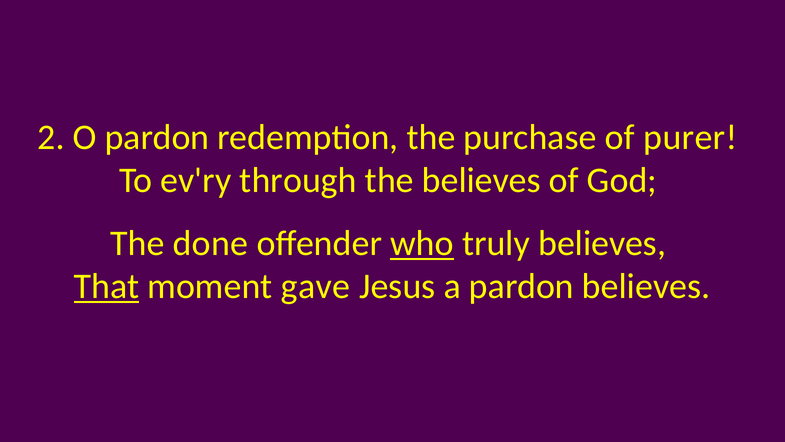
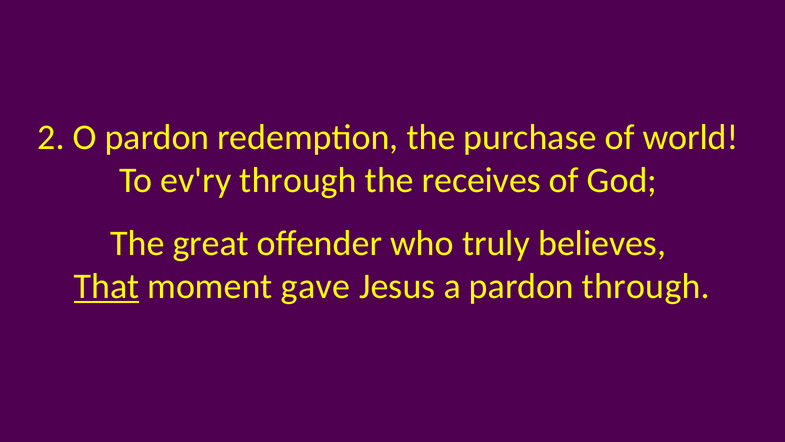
purer: purer -> world (691, 137)
the believes: believes -> receives (481, 180)
done: done -> great (211, 243)
who underline: present -> none (422, 243)
pardon believes: believes -> through (646, 286)
